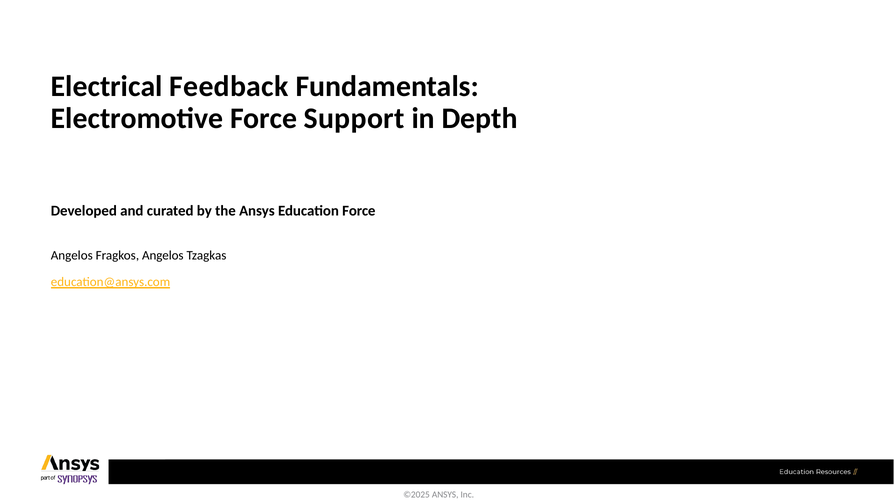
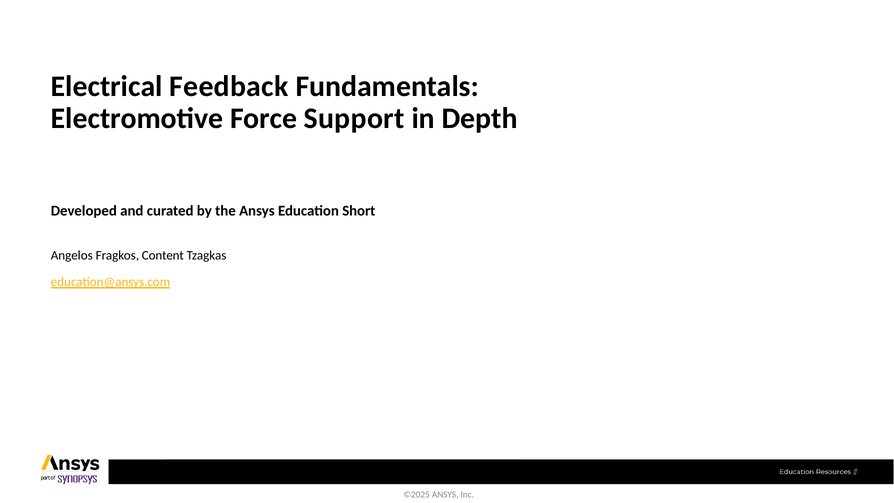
Education Force: Force -> Short (359, 211)
Fragkos Angelos: Angelos -> Content (163, 255)
